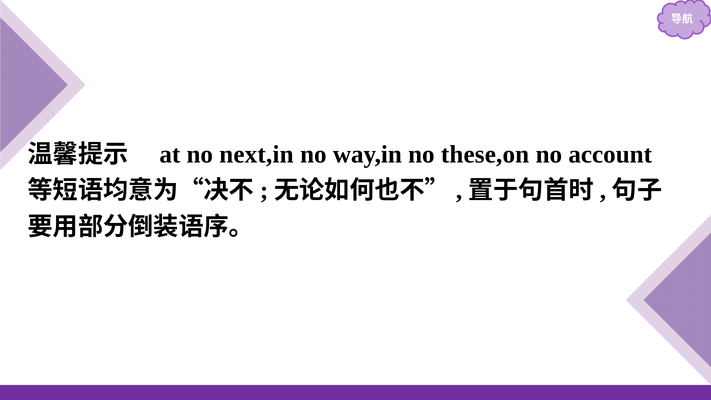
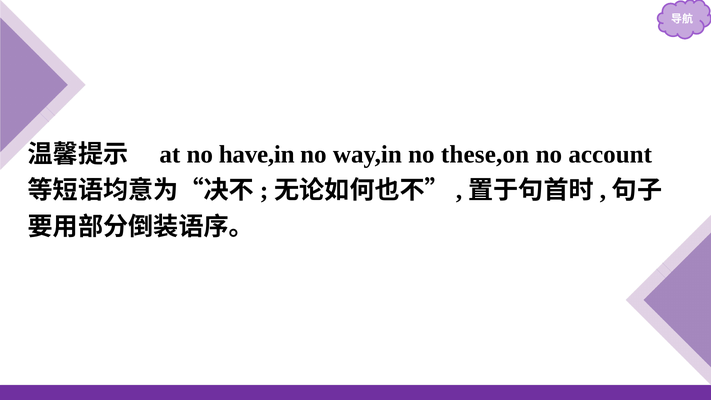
next,in: next,in -> have,in (257, 154)
